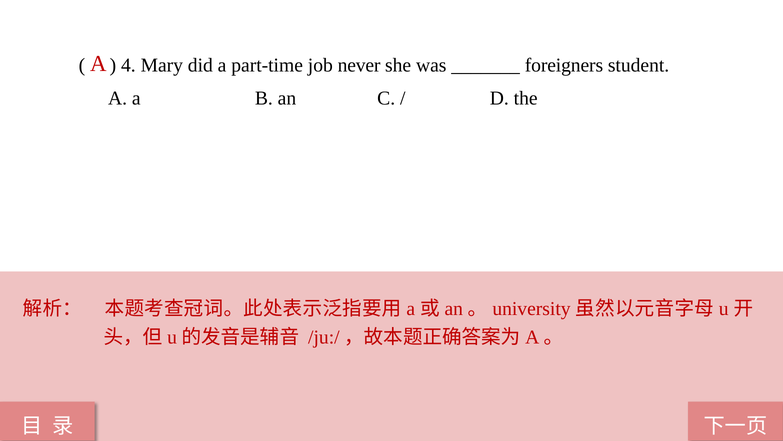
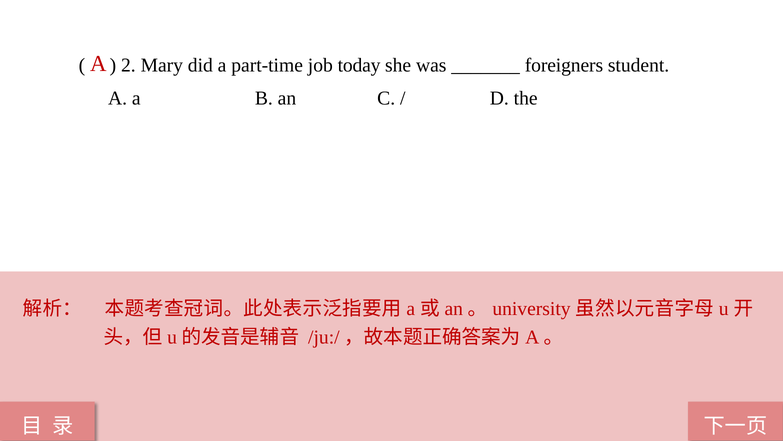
4: 4 -> 2 (128, 65)
never: never -> today (359, 65)
